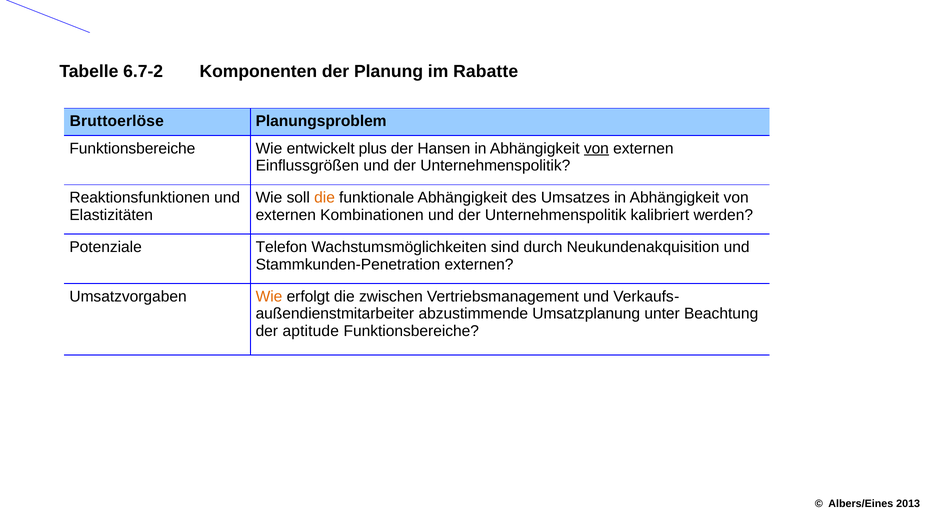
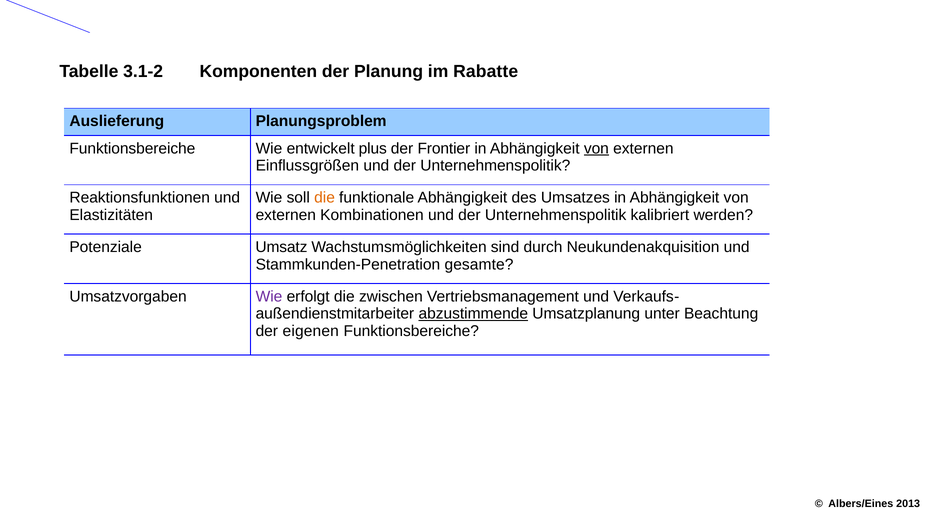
6.7-2: 6.7-2 -> 3.1-2 (143, 71)
Bruttoerlöse: Bruttoerlöse -> Auslieferung (117, 121)
Hansen: Hansen -> Frontier (444, 148)
Telefon: Telefon -> Umsatz (281, 247)
Stammkunden-Penetration externen: externen -> gesamte (479, 264)
Wie colour: orange -> purple (269, 296)
abzustimmende underline: none -> present (473, 313)
aptitude: aptitude -> eigenen (311, 331)
